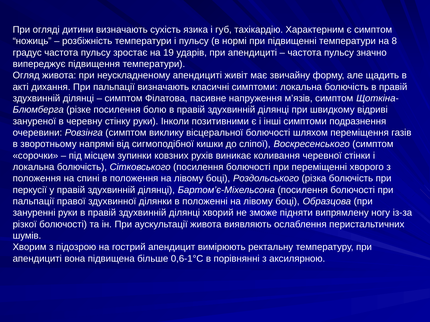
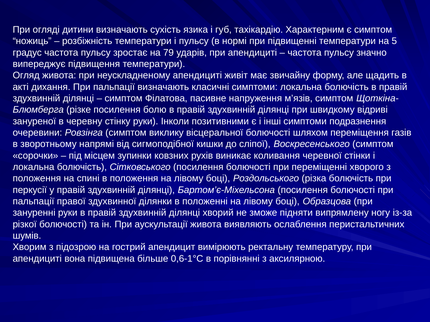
8: 8 -> 5 (394, 41)
19: 19 -> 79 (168, 53)
